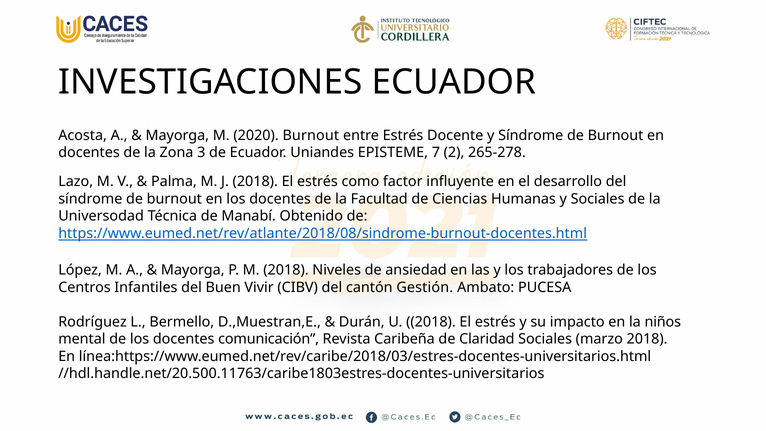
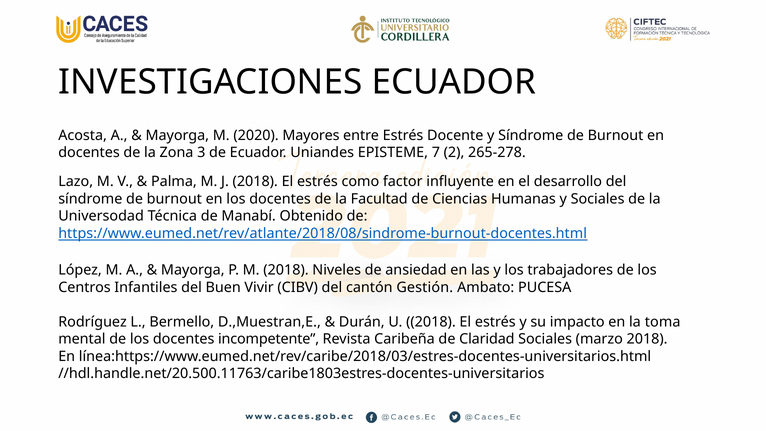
2020 Burnout: Burnout -> Mayores (311, 135)
niños: niños -> toma (663, 322)
comunicación: comunicación -> incompetente (269, 339)
